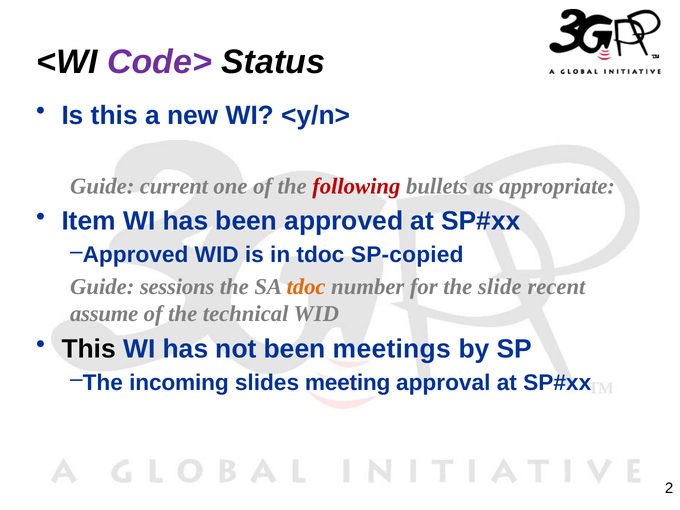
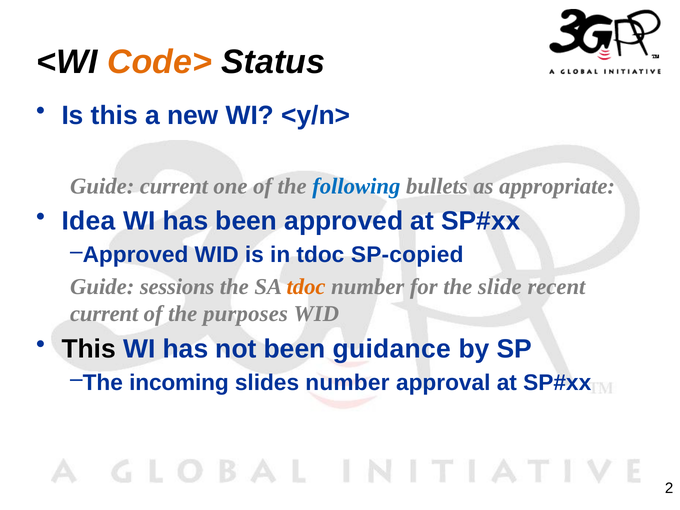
Code> colour: purple -> orange (159, 62)
following colour: red -> blue (356, 186)
Item: Item -> Idea (89, 221)
assume: assume -> current (104, 314)
technical: technical -> purposes (246, 314)
meetings: meetings -> guidance (392, 349)
slides meeting: meeting -> number (347, 383)
